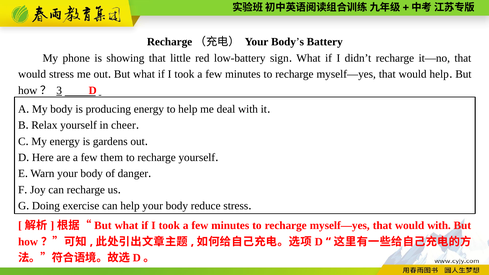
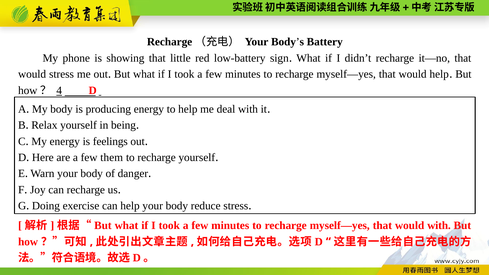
3: 3 -> 4 (59, 90)
cheer: cheer -> being (123, 125)
gardens: gardens -> feelings (110, 141)
